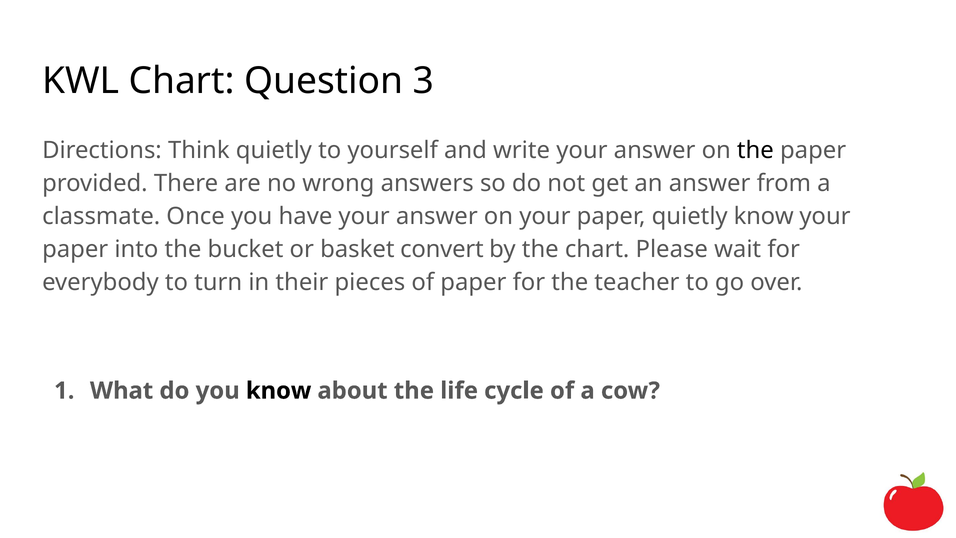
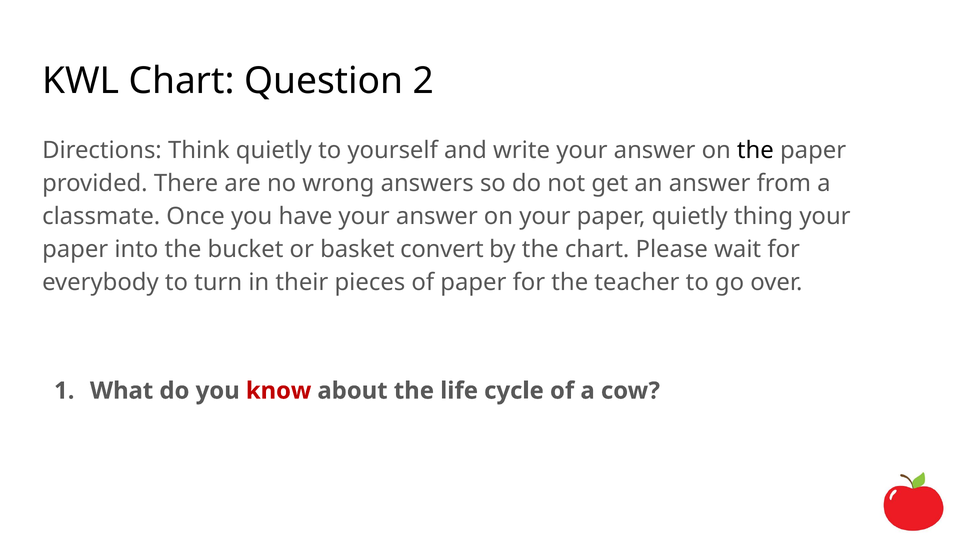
3: 3 -> 2 (423, 81)
quietly know: know -> thing (764, 216)
know colour: black -> red (279, 391)
